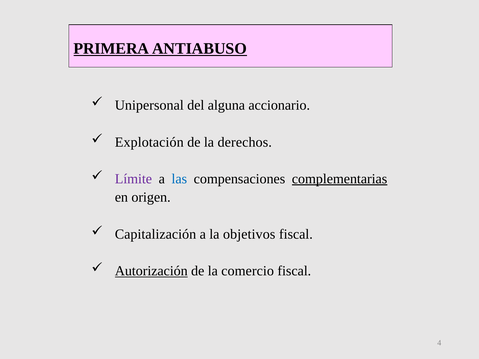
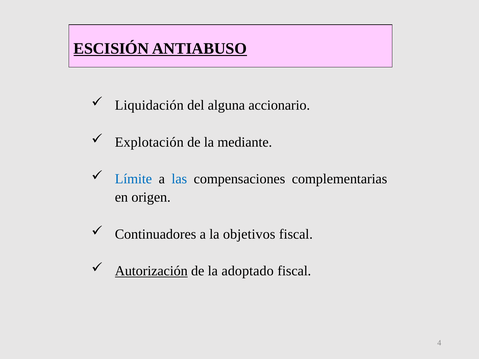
PRIMERA: PRIMERA -> ESCISIÓN (111, 49)
Unipersonal: Unipersonal -> Liquidación (149, 105)
derechos: derechos -> mediante (245, 142)
Límite colour: purple -> blue (133, 179)
complementarias underline: present -> none (340, 179)
Capitalización: Capitalización -> Continuadores (156, 234)
comercio: comercio -> adoptado (248, 271)
